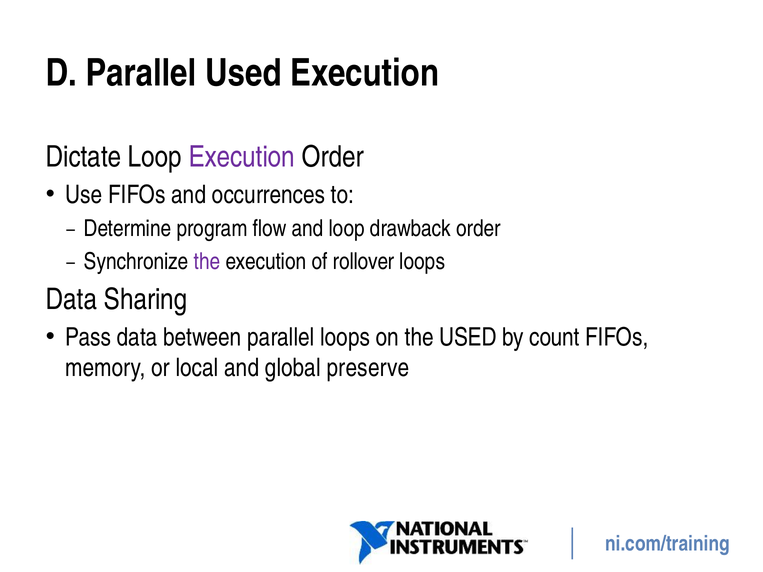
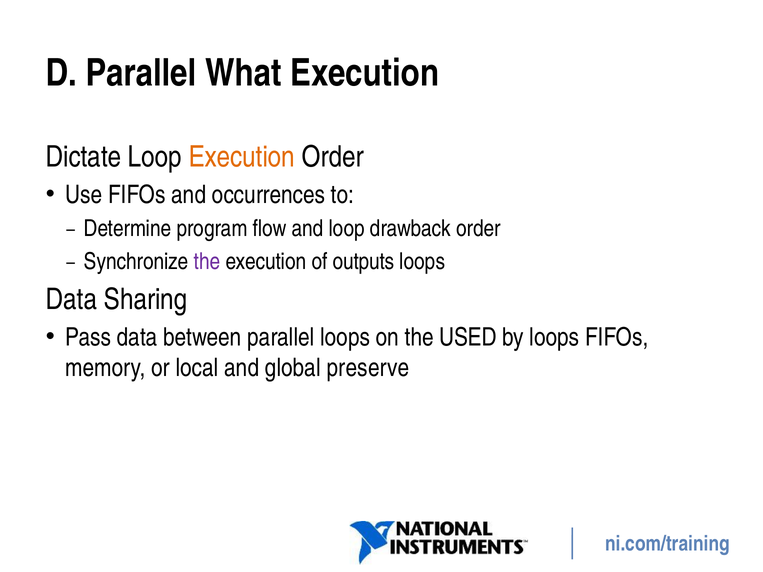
Parallel Used: Used -> What (243, 73)
Execution colour: purple -> orange (242, 157)
rollover: rollover -> outputs (364, 261)
by count: count -> loops (554, 338)
